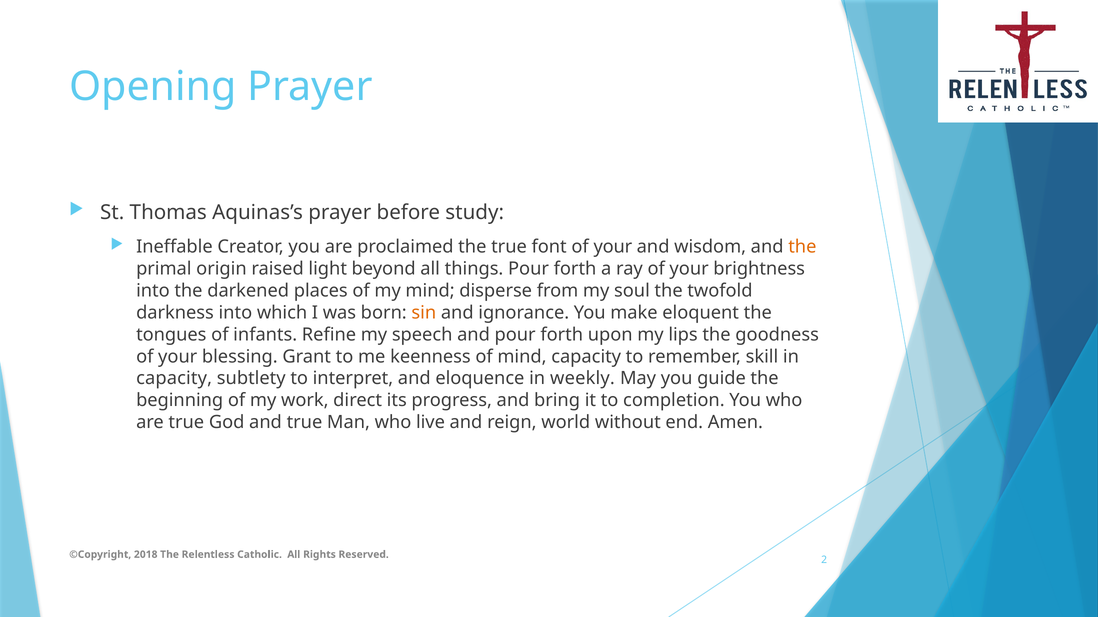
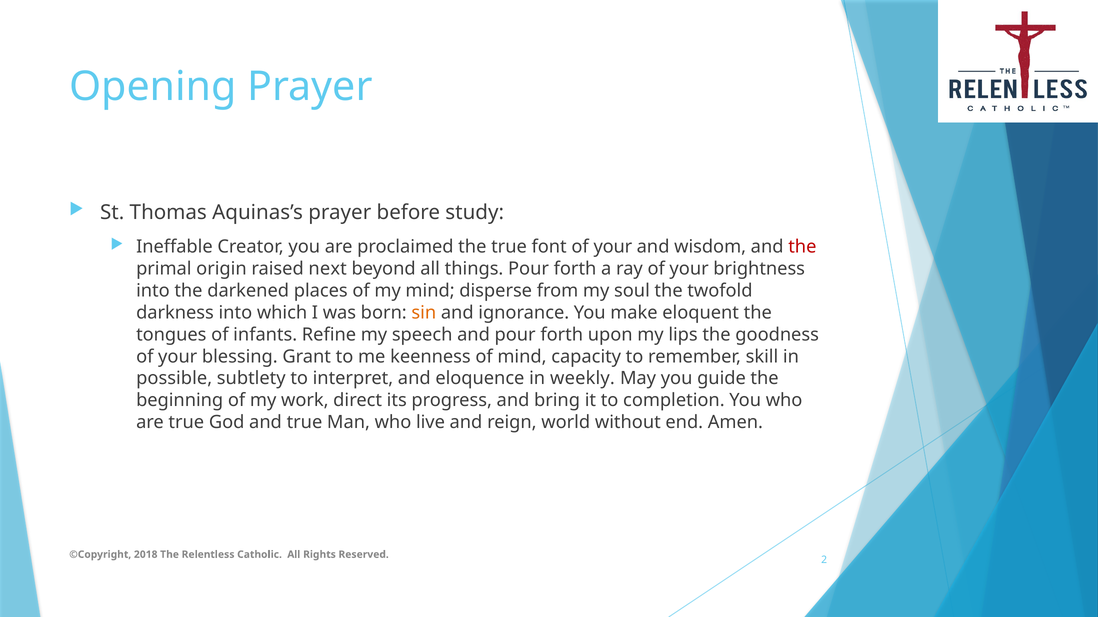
the colour: orange -> red (802, 247)
light: light -> next (328, 269)
capacity: capacity -> possible (174, 379)
